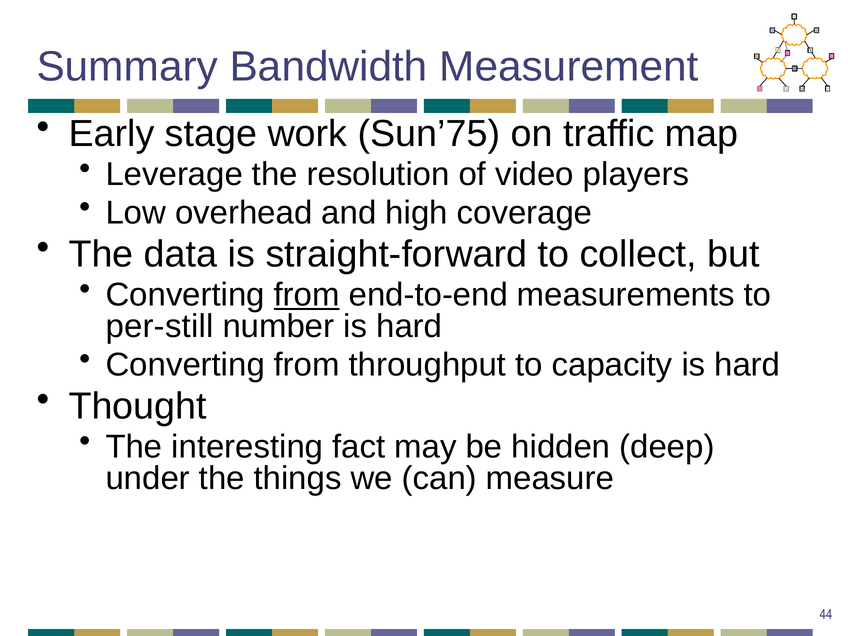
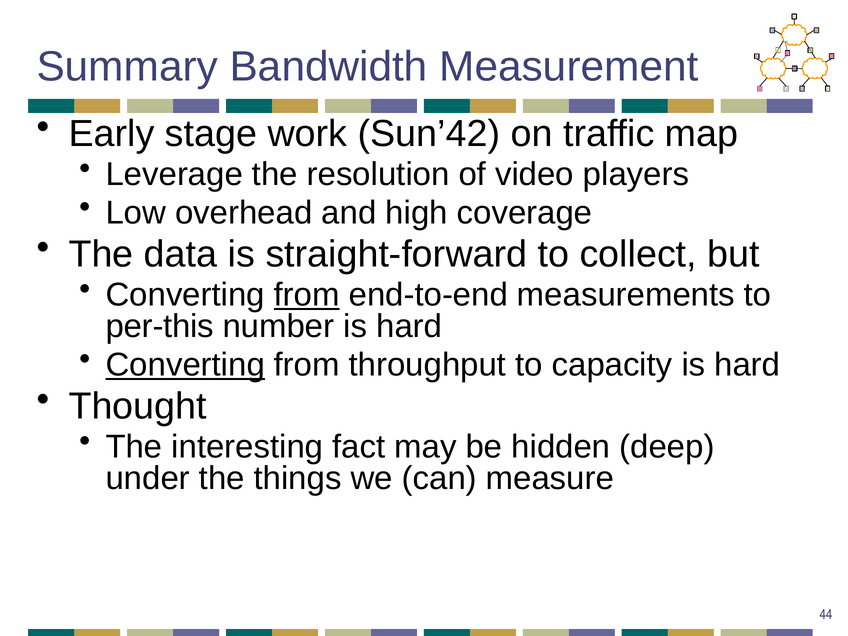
Sun’75: Sun’75 -> Sun’42 (429, 134)
per-still: per-still -> per-this (160, 327)
Converting underline: none -> present (185, 365)
